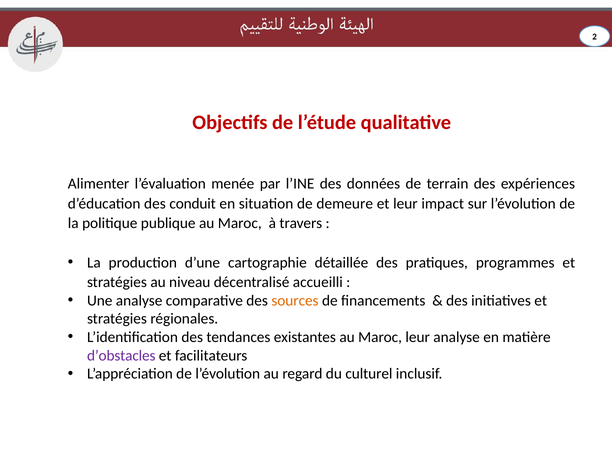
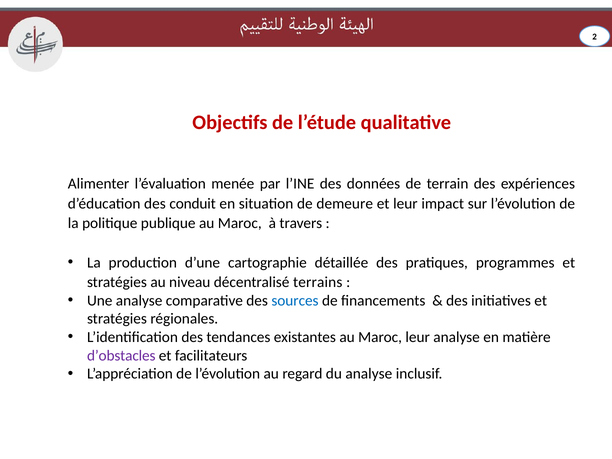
accueilli: accueilli -> terrains (318, 282)
sources colour: orange -> blue (295, 300)
du culturel: culturel -> analyse (369, 374)
